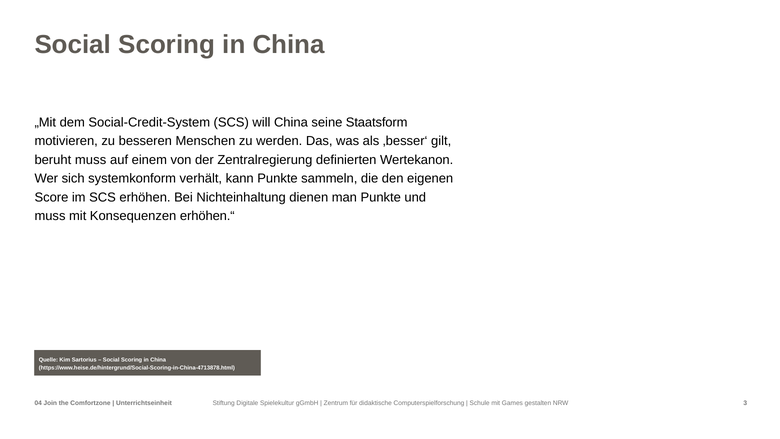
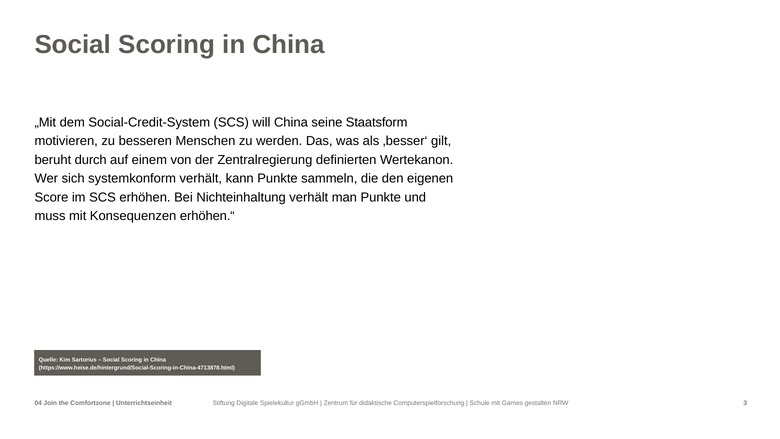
beruht muss: muss -> durch (91, 160)
Nichteinhaltung dienen: dienen -> verhält (309, 197)
